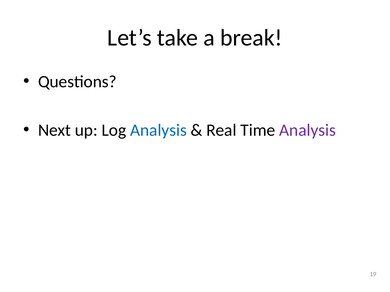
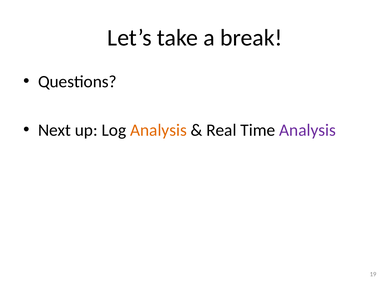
Analysis colour: blue -> orange (158, 130)
